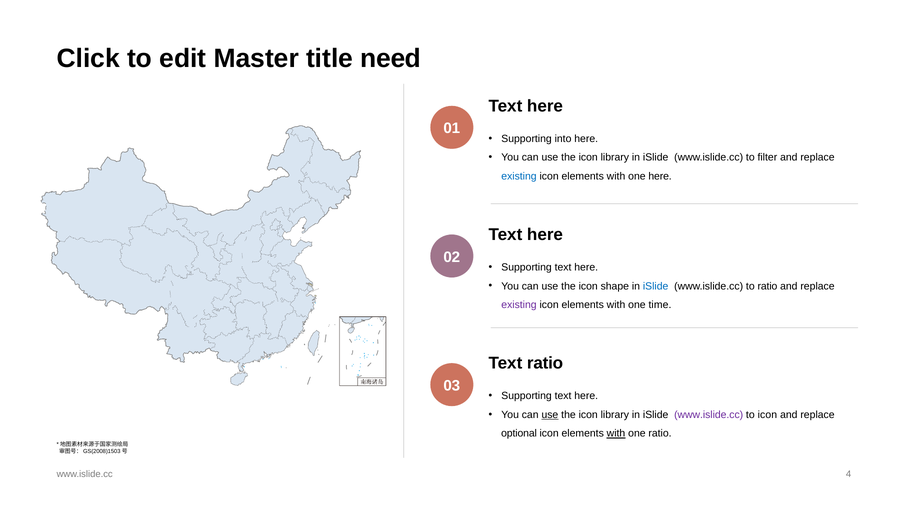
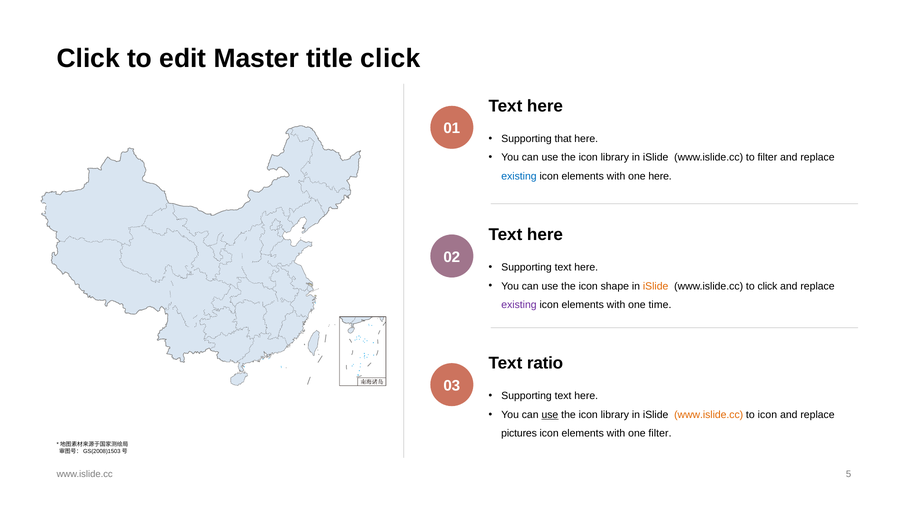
title need: need -> click (390, 59)
into: into -> that (563, 139)
iSlide colour: blue -> orange (656, 286)
to ratio: ratio -> click (767, 286)
www.islide.cc colour: purple -> orange (709, 415)
optional: optional -> pictures (519, 433)
with underline: present -> none (616, 433)
one ratio: ratio -> filter (660, 433)
4: 4 -> 5 (849, 474)
